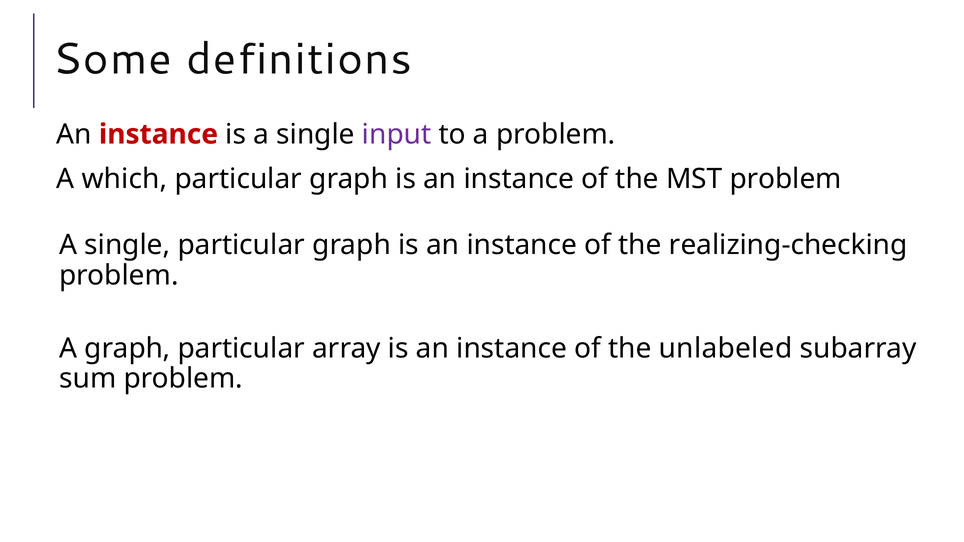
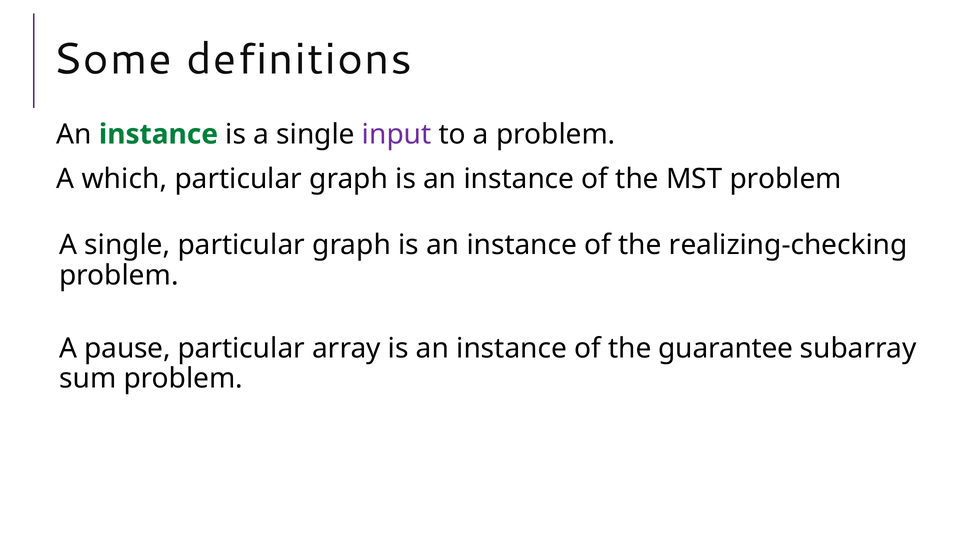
instance colour: red -> green (158, 134)
A graph: graph -> pause (127, 348)
unlabeled: unlabeled -> guarantee (726, 348)
